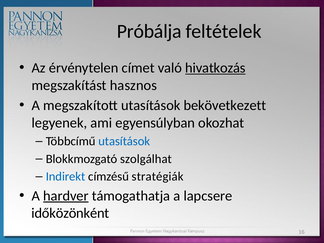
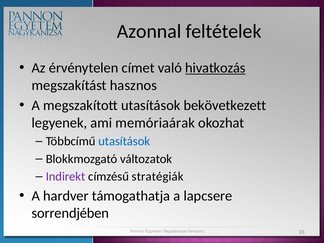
Próbálja: Próbálja -> Azonnal (149, 31)
egyensúlyban: egyensúlyban -> memóriaárak (155, 123)
szolgálhat: szolgálhat -> változatok (146, 159)
Indirekt colour: blue -> purple (66, 177)
hardver underline: present -> none (66, 196)
időközönként: időközönként -> sorrendjében (70, 213)
